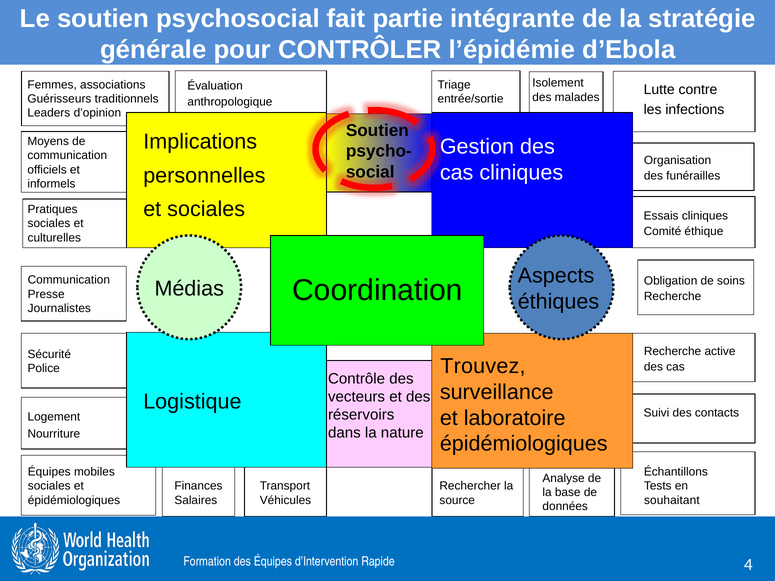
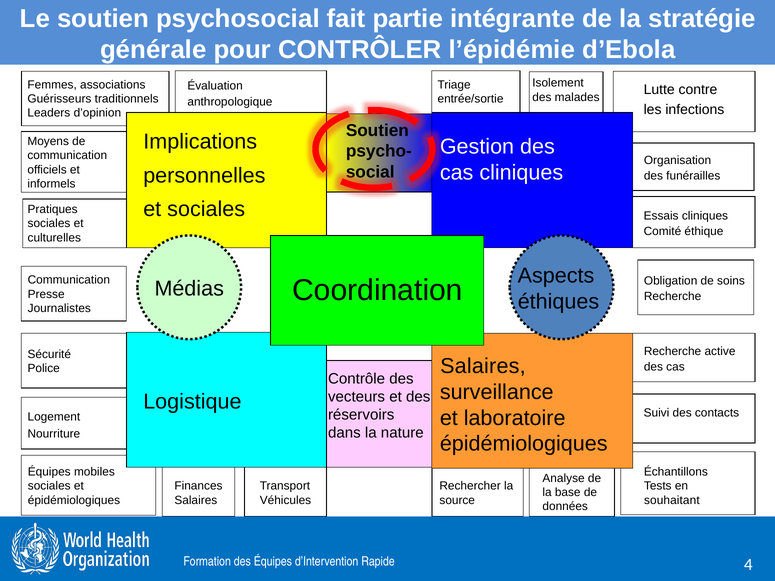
Trouvez: Trouvez -> Salaires (483, 367)
